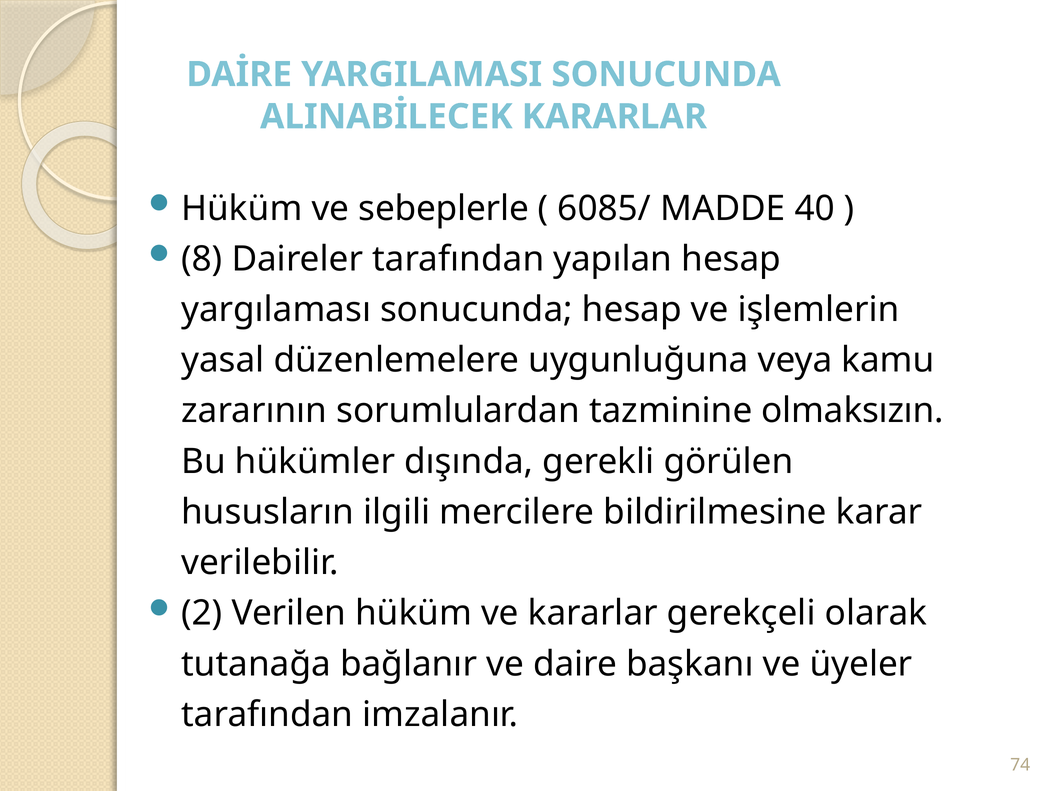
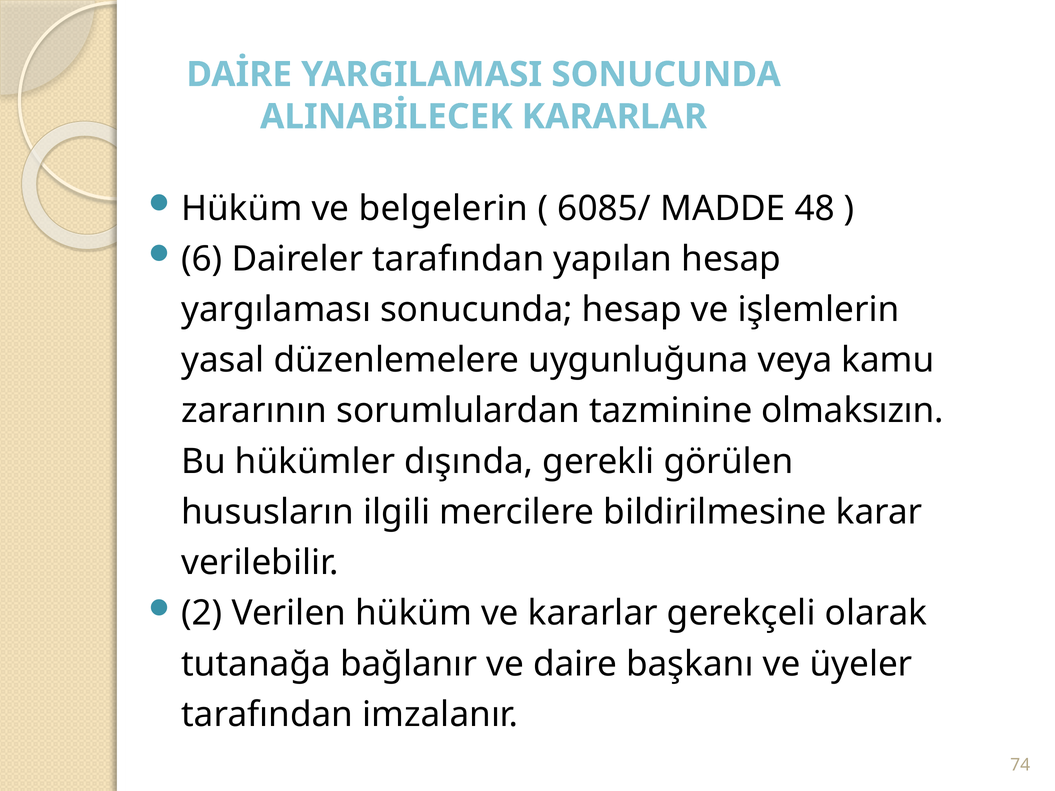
sebeplerle: sebeplerle -> belgelerin (443, 208)
40: 40 -> 48 (815, 208)
8: 8 -> 6 (202, 259)
